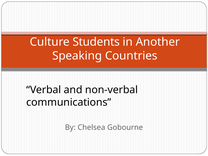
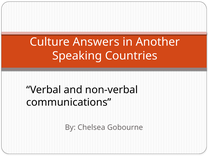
Students: Students -> Answers (96, 42)
